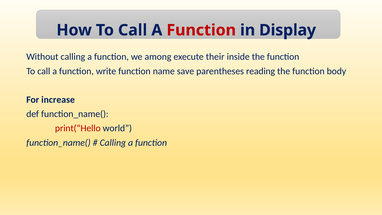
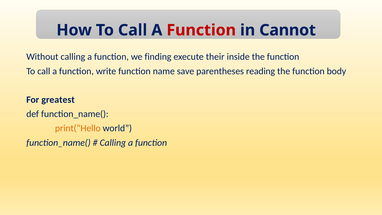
Display: Display -> Cannot (288, 30)
among: among -> finding (158, 57)
increase: increase -> greatest (58, 100)
print(“Hello colour: red -> orange (78, 128)
